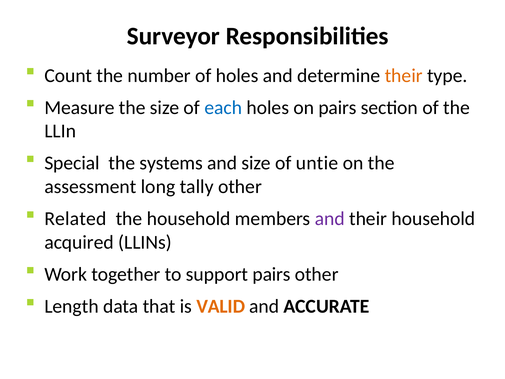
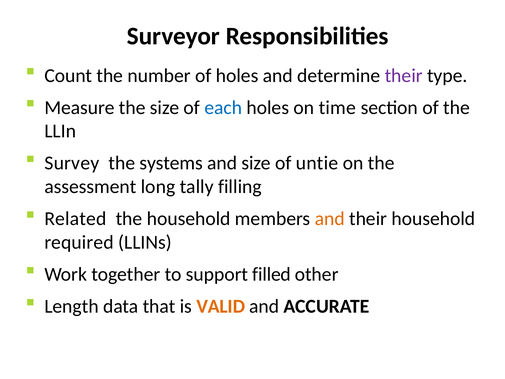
their colour: orange -> purple (404, 75)
on pairs: pairs -> time (337, 107)
Special: Special -> Survey (72, 163)
tally other: other -> filling (240, 187)
and colour: purple -> orange (330, 219)
acquired: acquired -> required (79, 242)
support pairs: pairs -> filled (272, 274)
